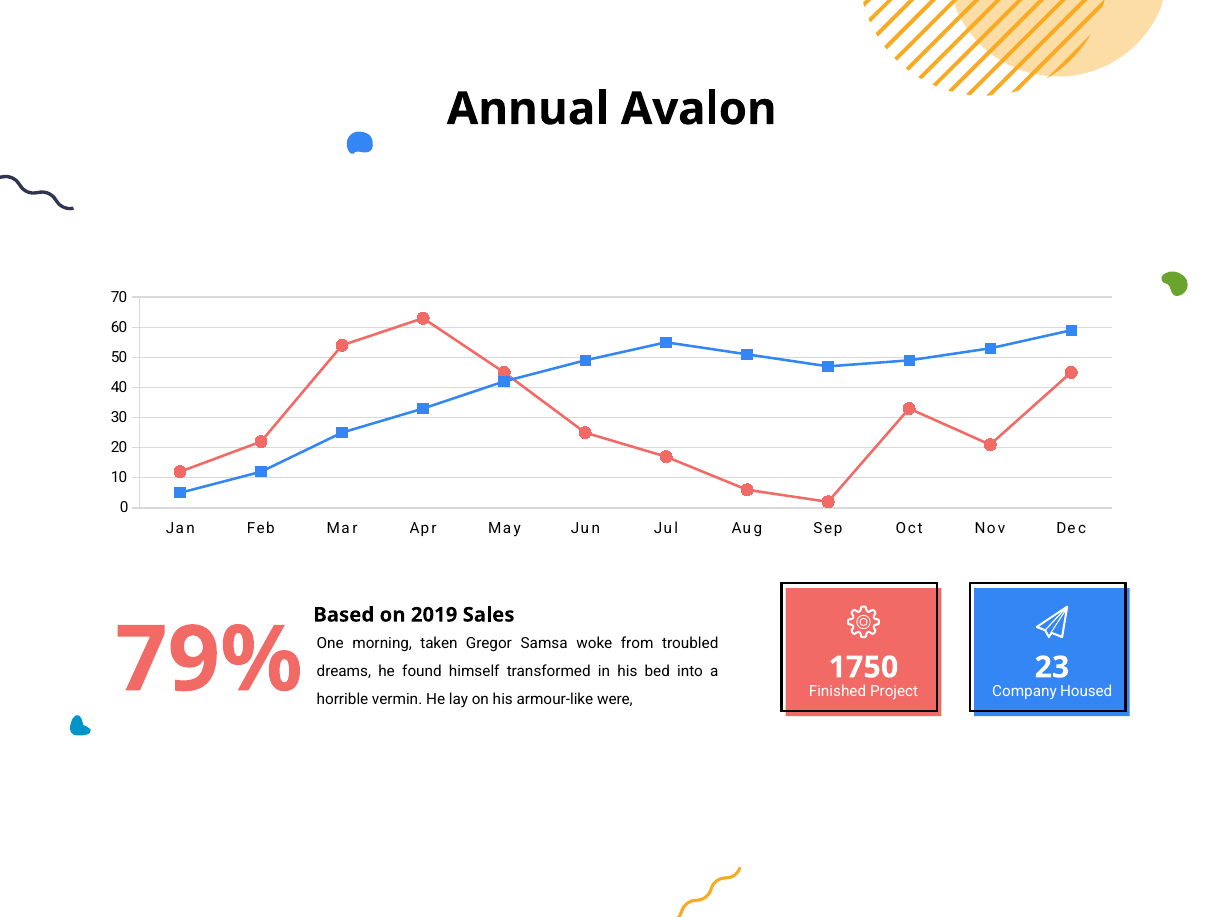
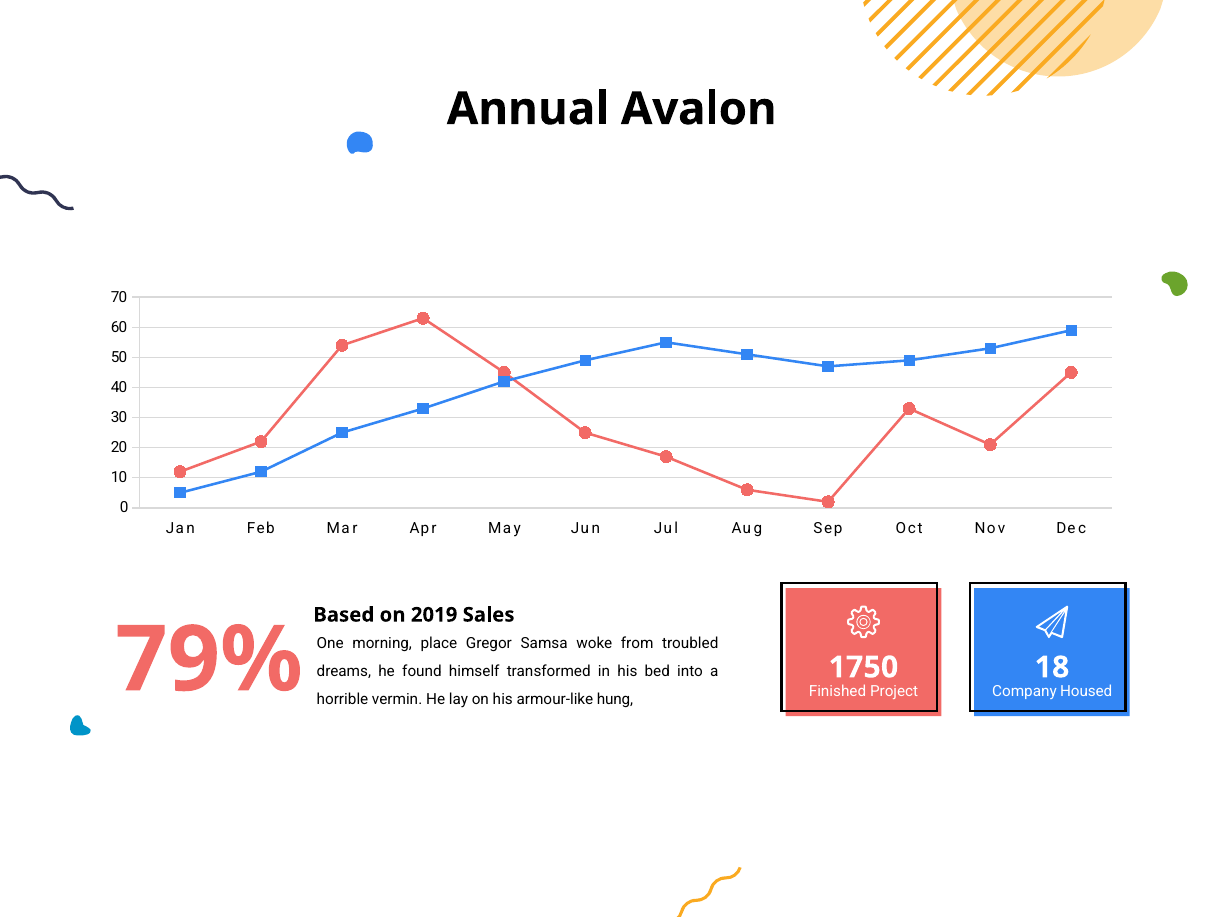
taken: taken -> place (439, 644)
23: 23 -> 18 (1052, 668)
were: were -> hung (615, 699)
